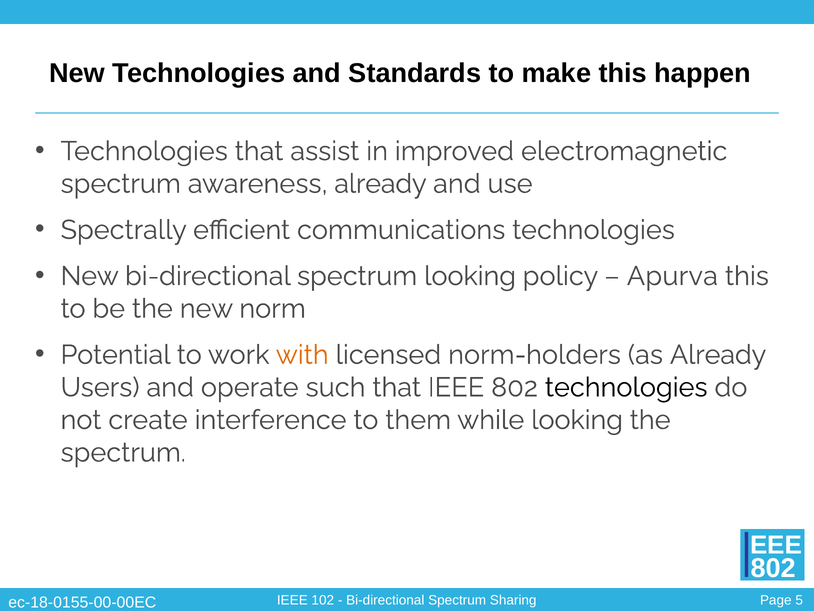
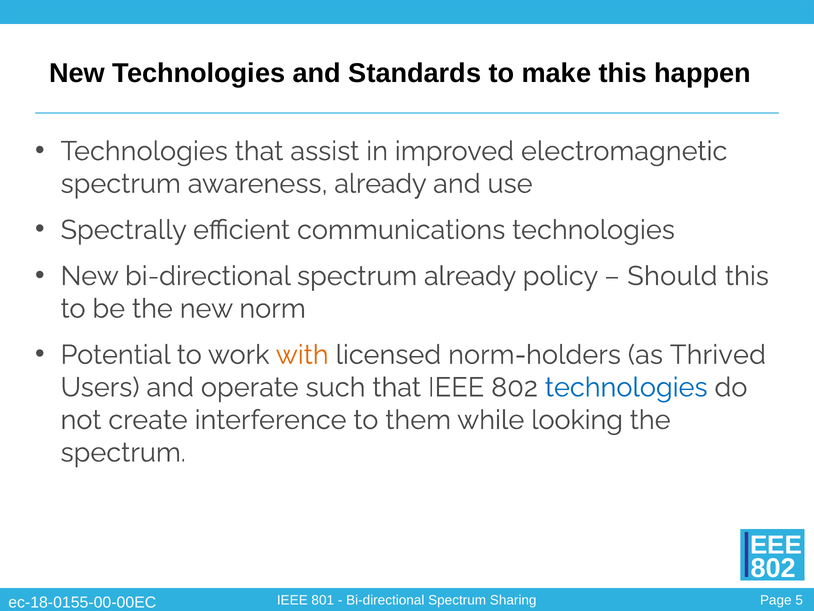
spectrum looking: looking -> already (470, 276)
Apurva: Apurva -> Should (672, 276)
as Already: Already -> Thrived (718, 355)
technologies colour: black -> blue (626, 387)
102: 102 -> 801 (323, 600)
